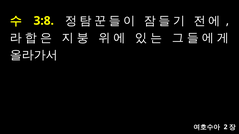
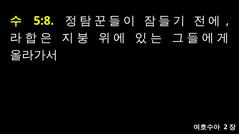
3:8: 3:8 -> 5:8 (44, 21)
